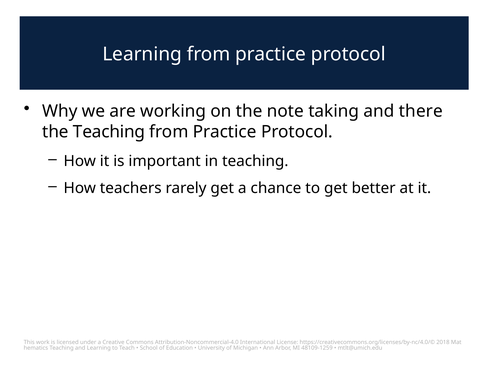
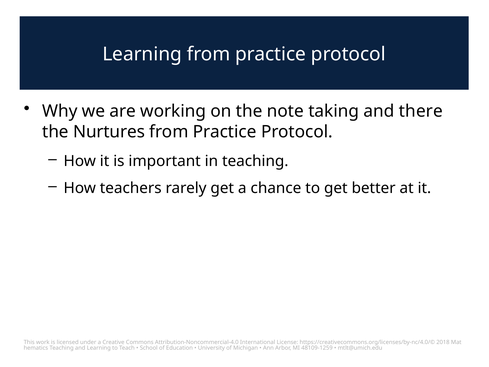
the Teaching: Teaching -> Nurtures (109, 132)
